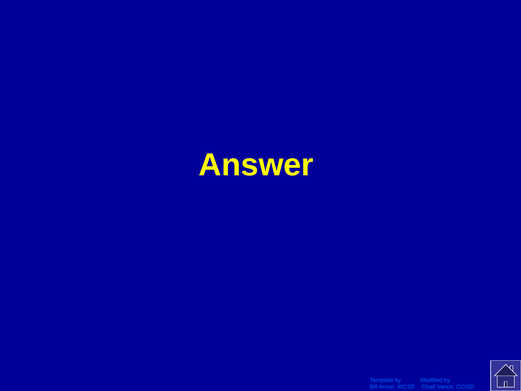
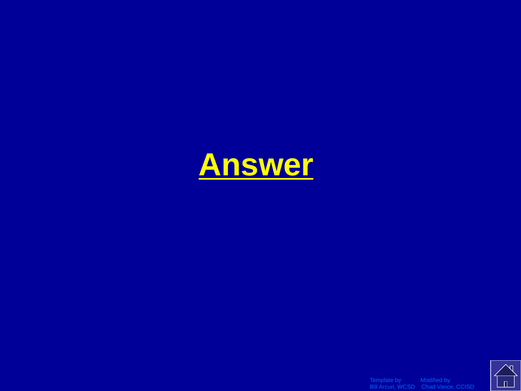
Answer underline: none -> present (256, 165)
